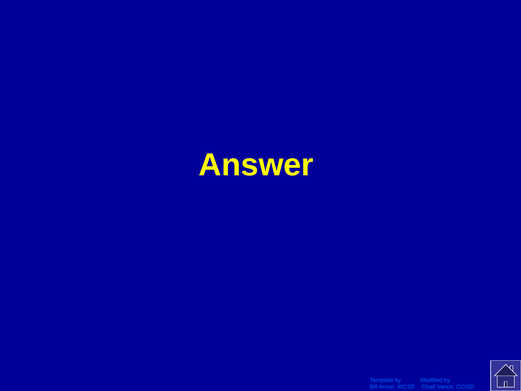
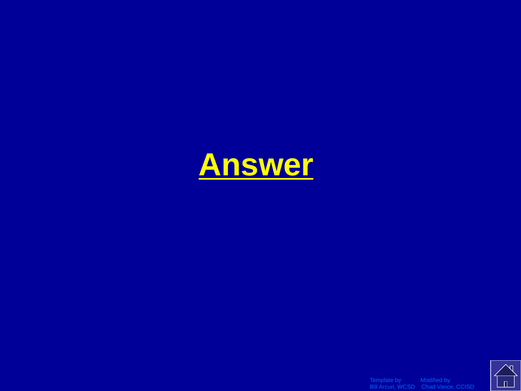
Answer underline: none -> present (256, 165)
